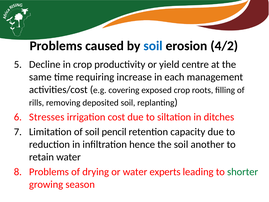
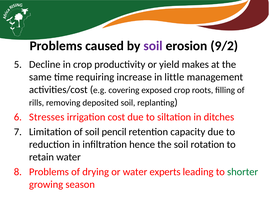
soil colour: blue -> purple (153, 46)
4/2: 4/2 -> 9/2 (224, 46)
centre: centre -> makes (195, 64)
each: each -> little (174, 77)
another: another -> rotation (208, 144)
